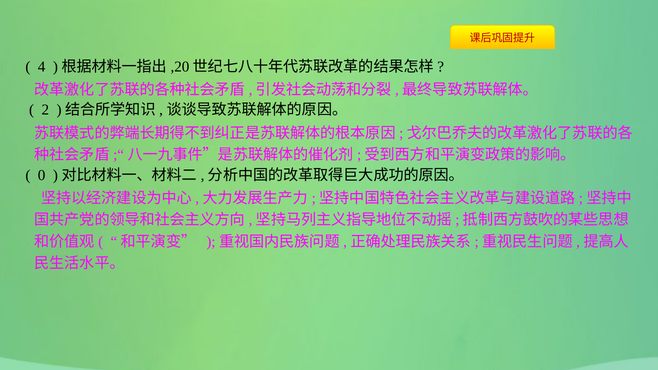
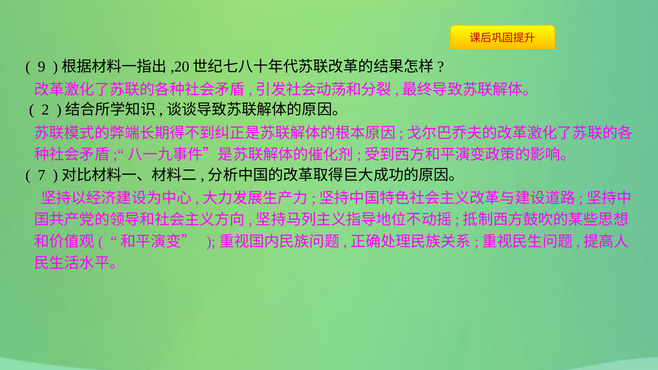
4: 4 -> 9 (42, 67)
0: 0 -> 7 (42, 175)
